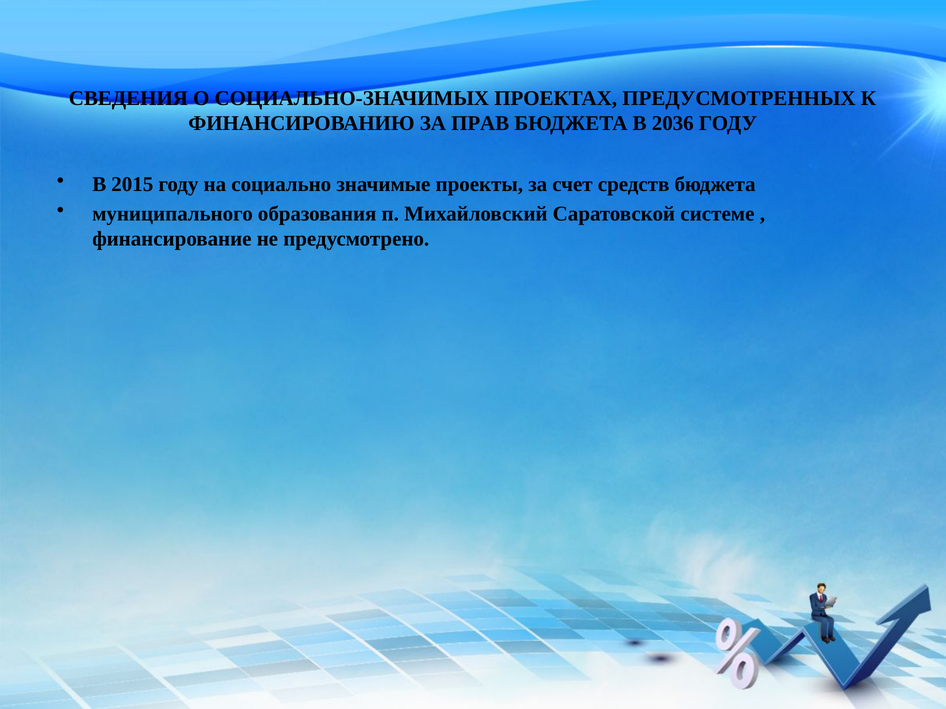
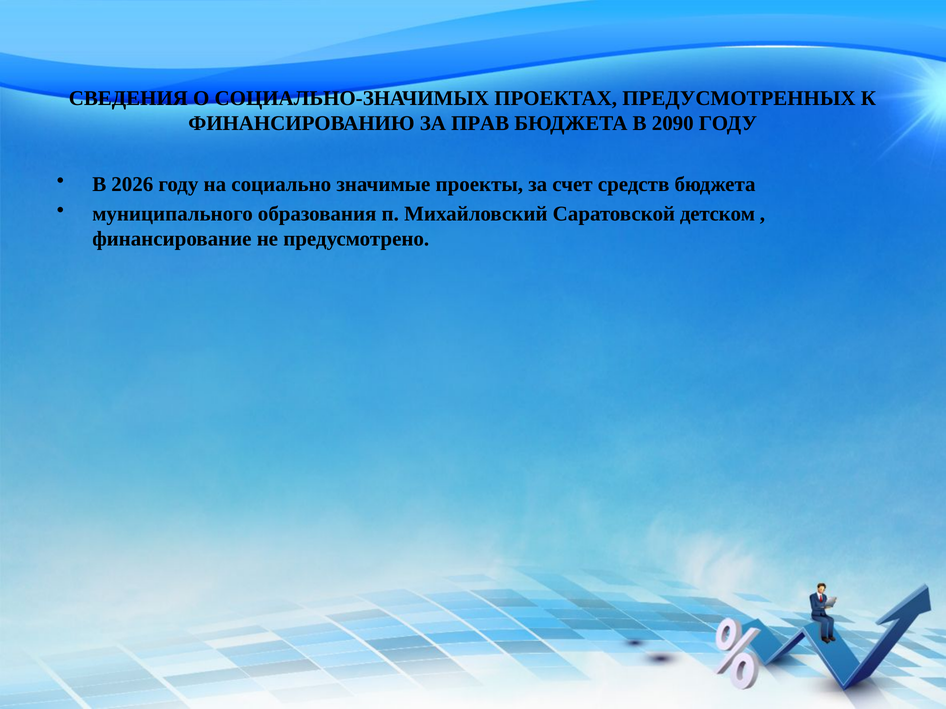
2036: 2036 -> 2090 (673, 124)
2015: 2015 -> 2026 (132, 184)
системе: системе -> детском (718, 214)
